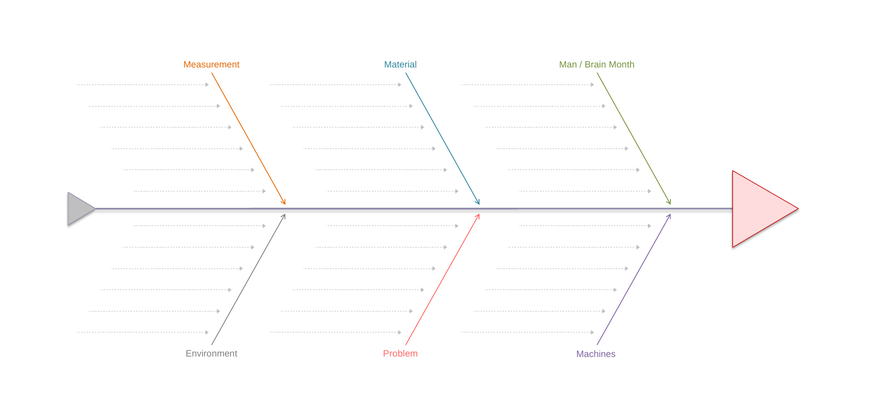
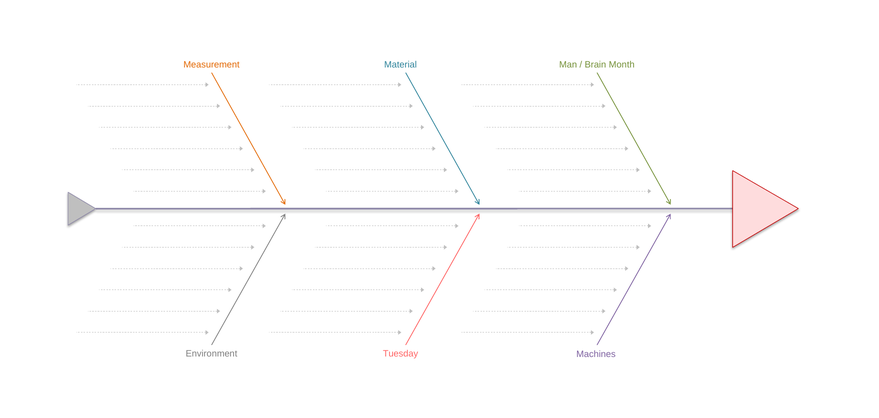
Problem: Problem -> Tuesday (401, 354)
